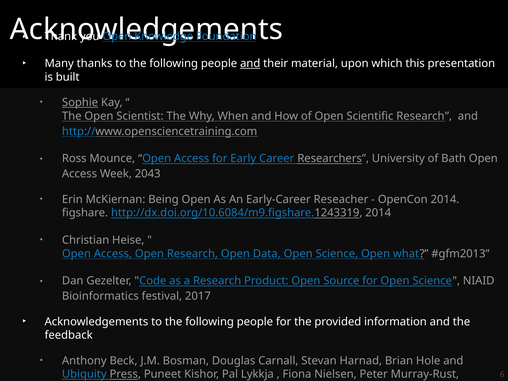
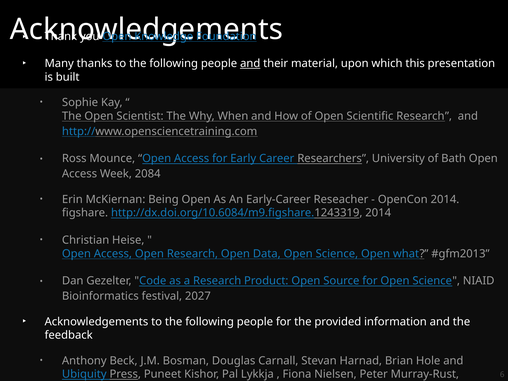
Sophie underline: present -> none (80, 103)
2043: 2043 -> 2084 (148, 174)
2017: 2017 -> 2027 (198, 296)
